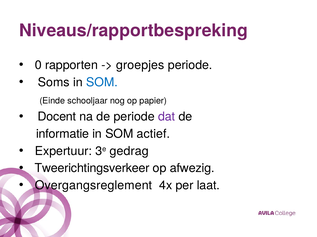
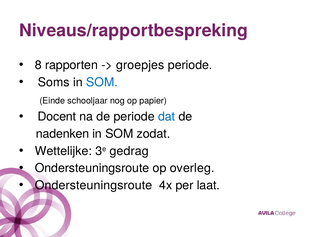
0: 0 -> 8 (38, 65)
dat colour: purple -> blue (167, 117)
informatie: informatie -> nadenken (63, 134)
actief: actief -> zodat (153, 134)
Expertuur: Expertuur -> Wettelijke (63, 151)
Tweerichtingsverkeer: Tweerichtingsverkeer -> Ondersteuningsroute (92, 169)
afwezig: afwezig -> overleg (192, 169)
Overgangsreglement: Overgangsreglement -> Ondersteuningsroute (94, 186)
